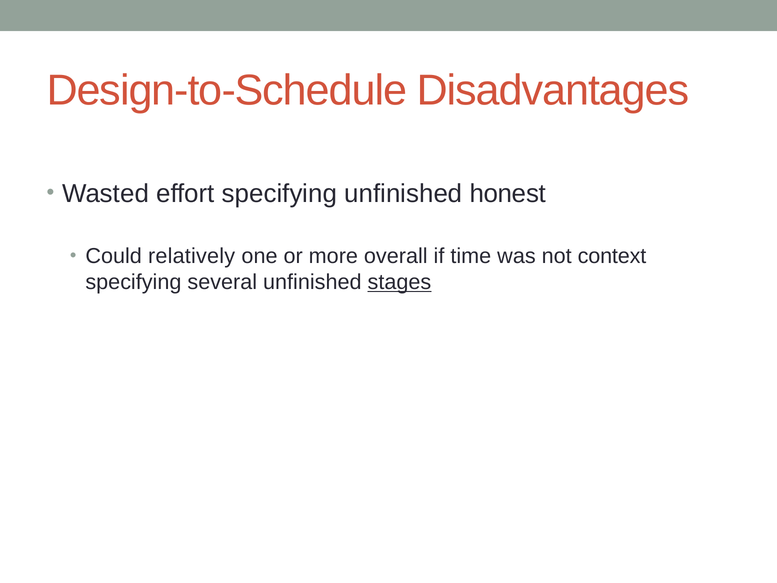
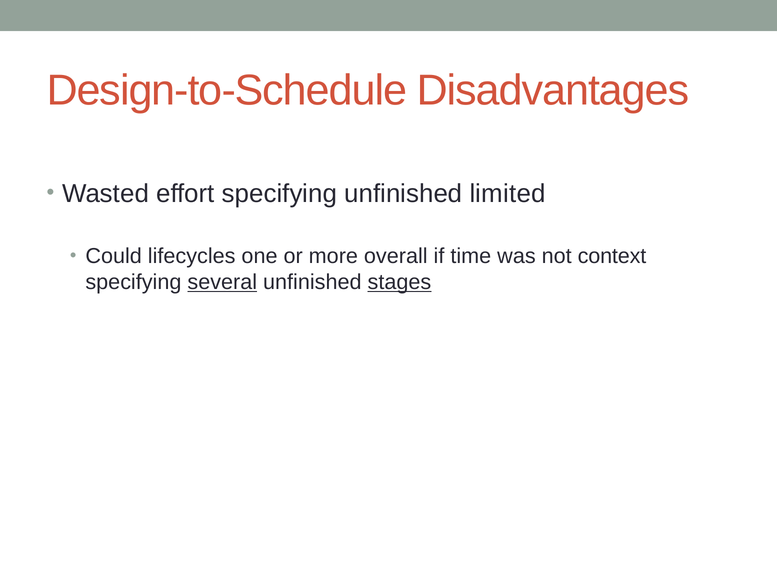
honest: honest -> limited (508, 193)
relatively: relatively -> lifecycles (192, 256)
several underline: none -> present (222, 282)
